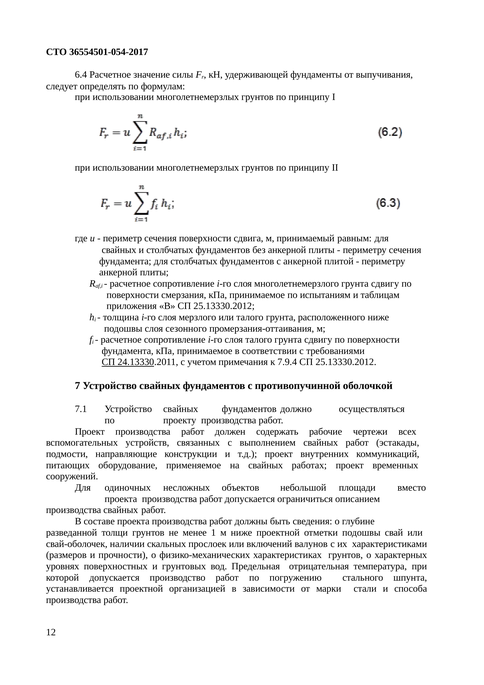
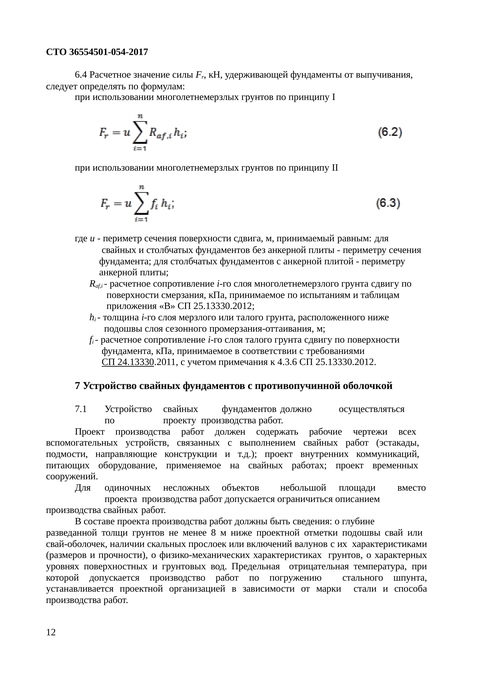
7.9.4: 7.9.4 -> 4.3.6 (287, 362)
1: 1 -> 8 (213, 533)
